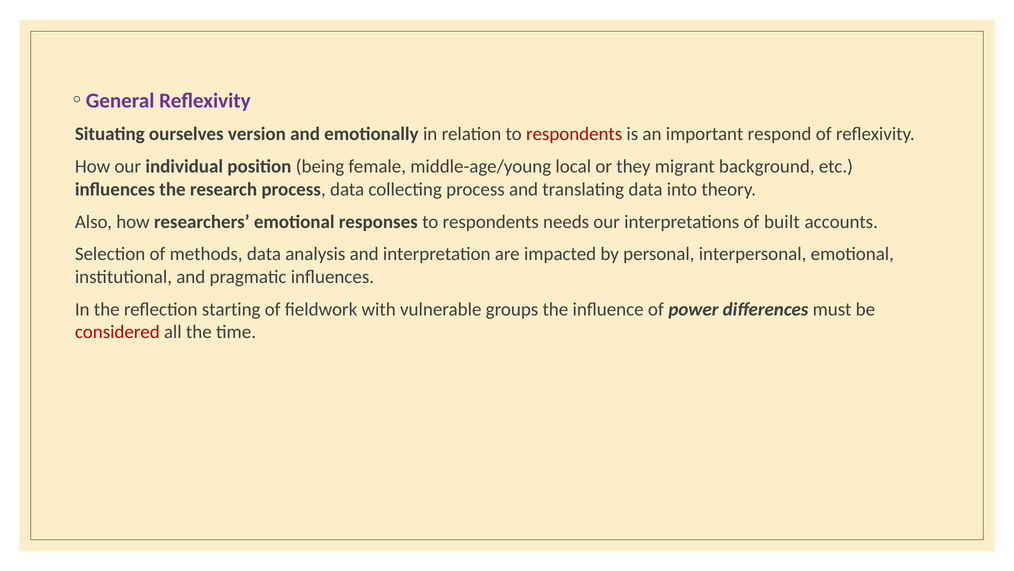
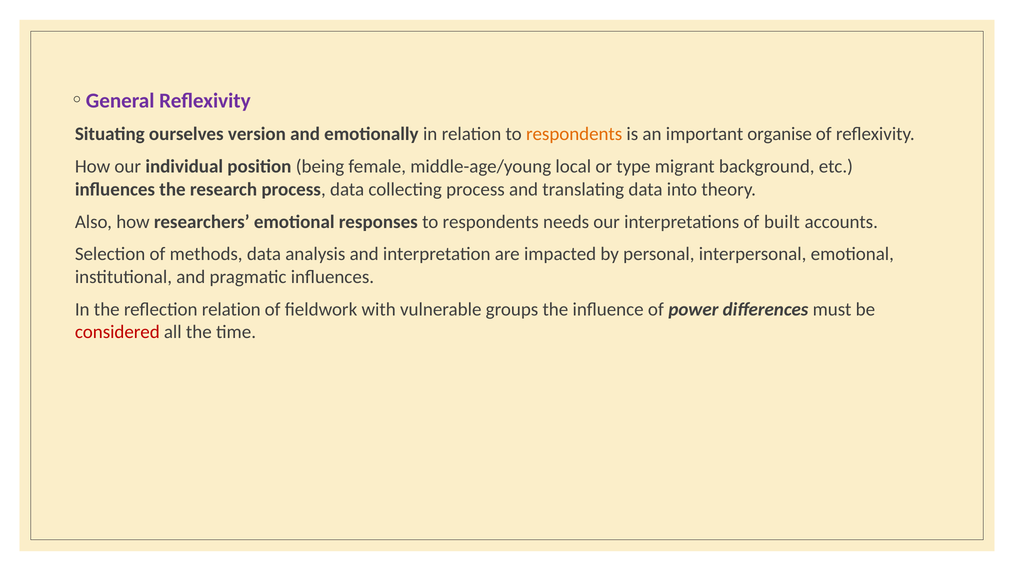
respondents colour: red -> orange (574, 134)
respond: respond -> organise (780, 134)
they: they -> type (633, 166)
reflection starting: starting -> relation (231, 309)
